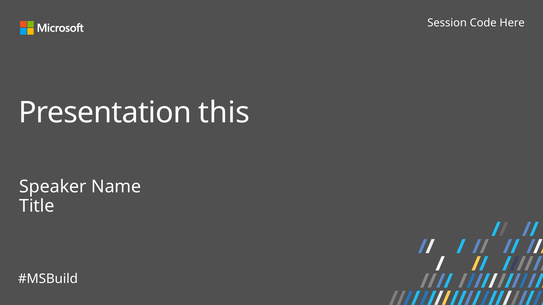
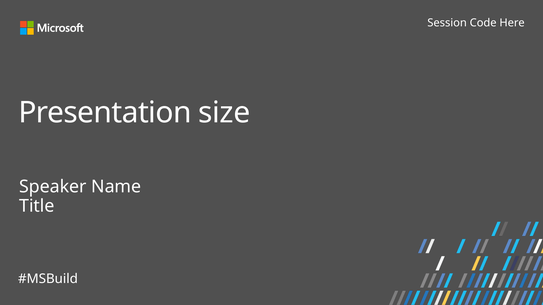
this: this -> size (224, 113)
